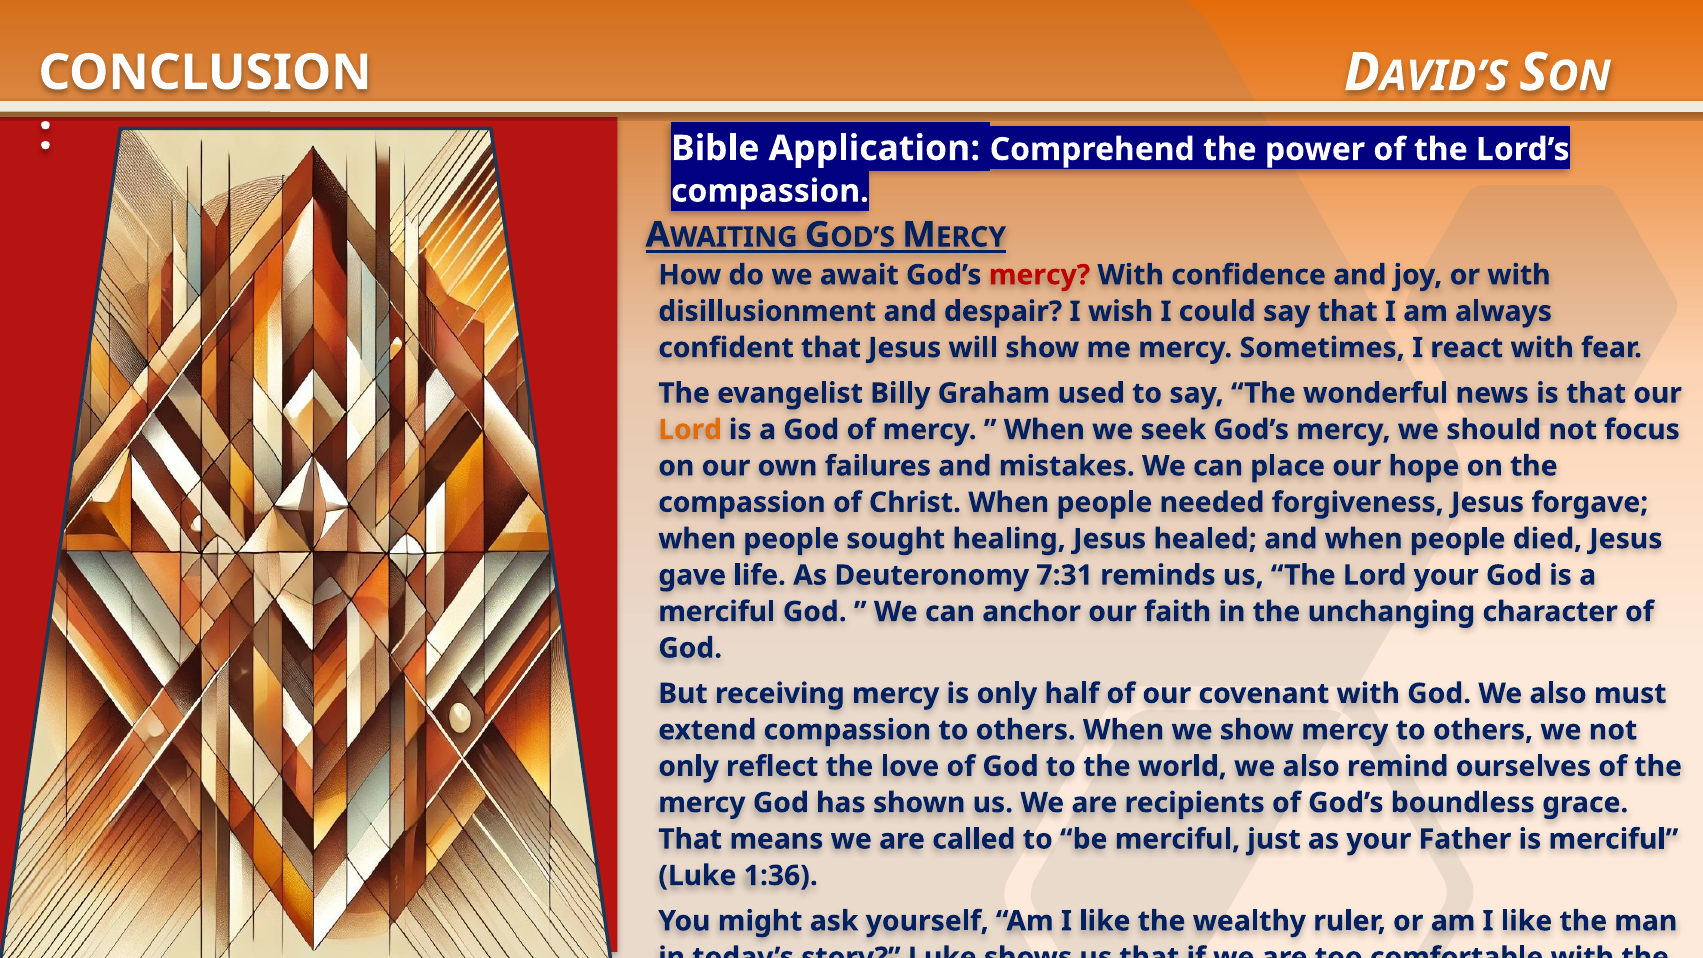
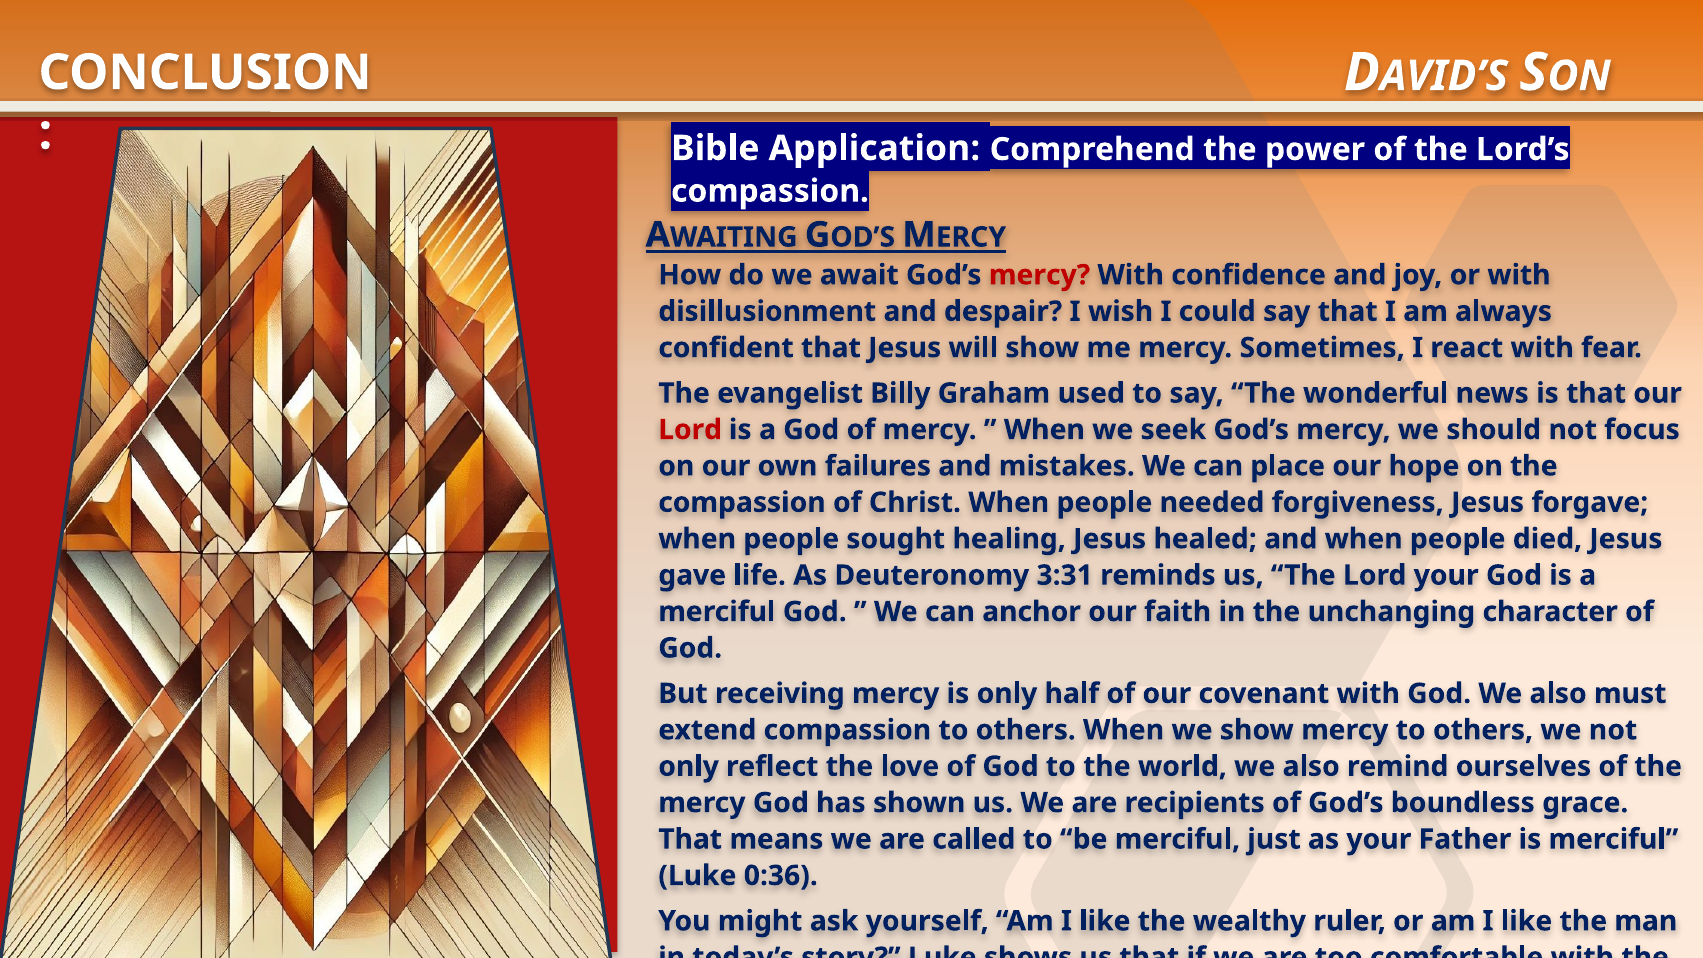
Lord colour: orange -> red (690, 430)
7:31: 7:31 -> 3:31 (1065, 575)
1:36: 1:36 -> 0:36 (781, 876)
